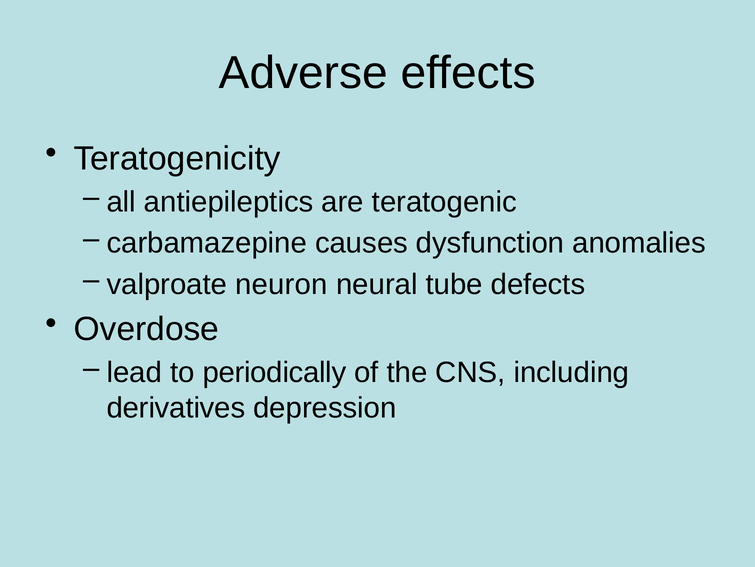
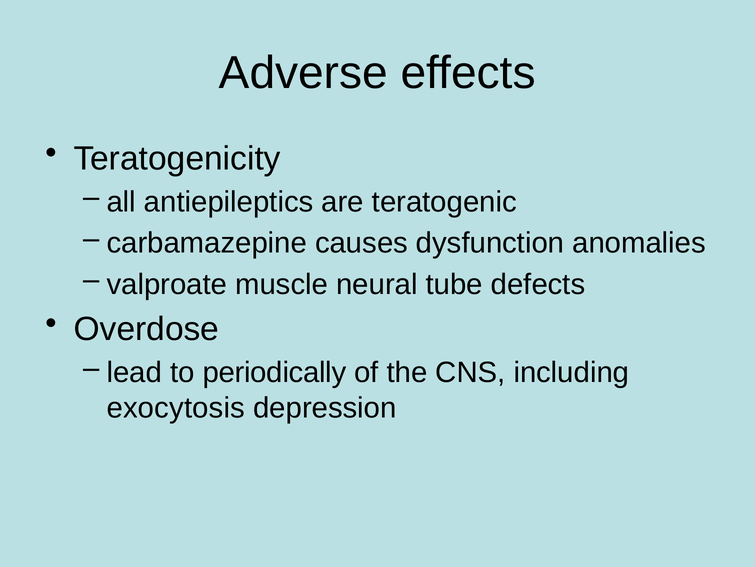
neuron: neuron -> muscle (282, 284)
derivatives: derivatives -> exocytosis (176, 407)
